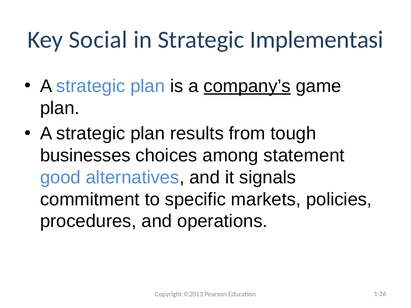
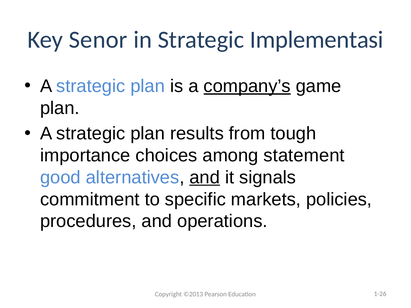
Social: Social -> Senor (98, 40)
businesses: businesses -> importance (85, 156)
and underline: none -> present (205, 178)
